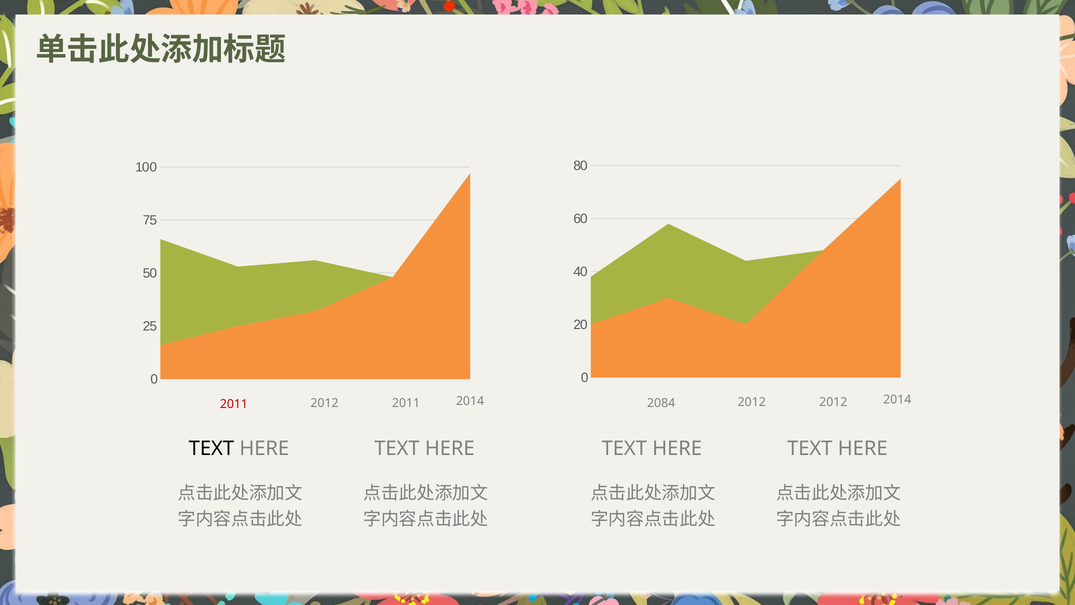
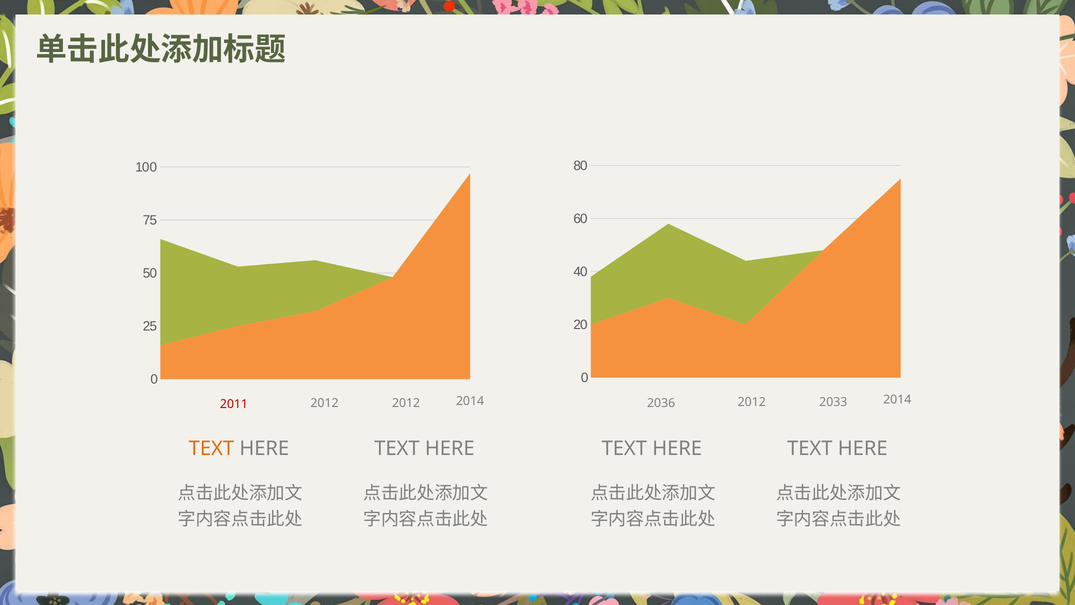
2012 2011: 2011 -> 2012 (406, 403)
2084: 2084 -> 2036 (661, 403)
2012 2012: 2012 -> 2033 (833, 402)
TEXT colour: black -> orange (211, 448)
